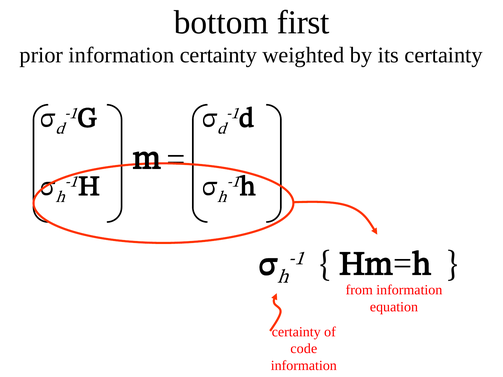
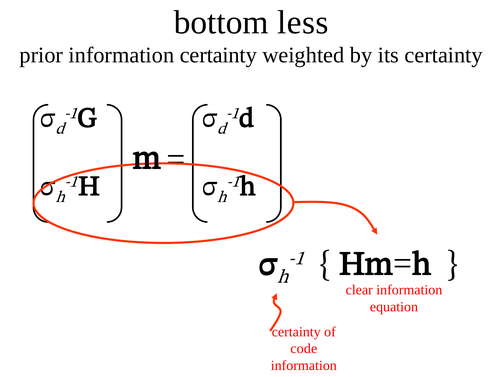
first: first -> less (303, 22)
from: from -> clear (359, 290)
